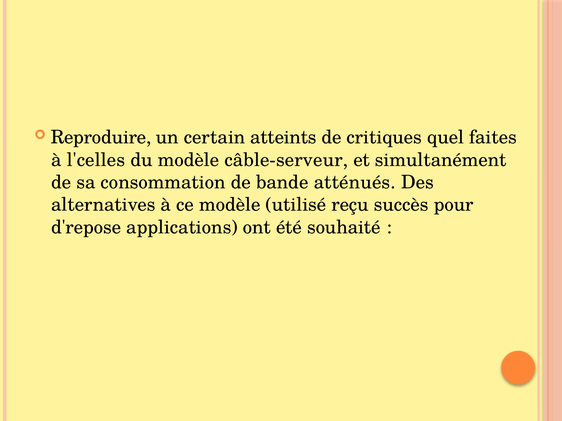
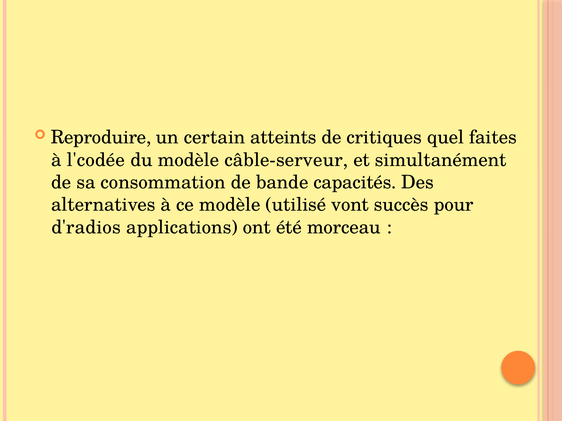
l'celles: l'celles -> l'codée (96, 160)
atténués: atténués -> capacités (355, 183)
reçu: reçu -> vont (350, 205)
d'repose: d'repose -> d'radios (86, 227)
souhaité: souhaité -> morceau (344, 227)
